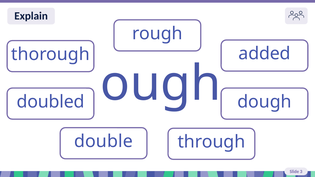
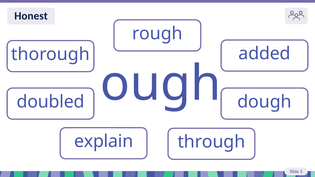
Explain: Explain -> Honest (31, 16)
double: double -> explain (104, 141)
